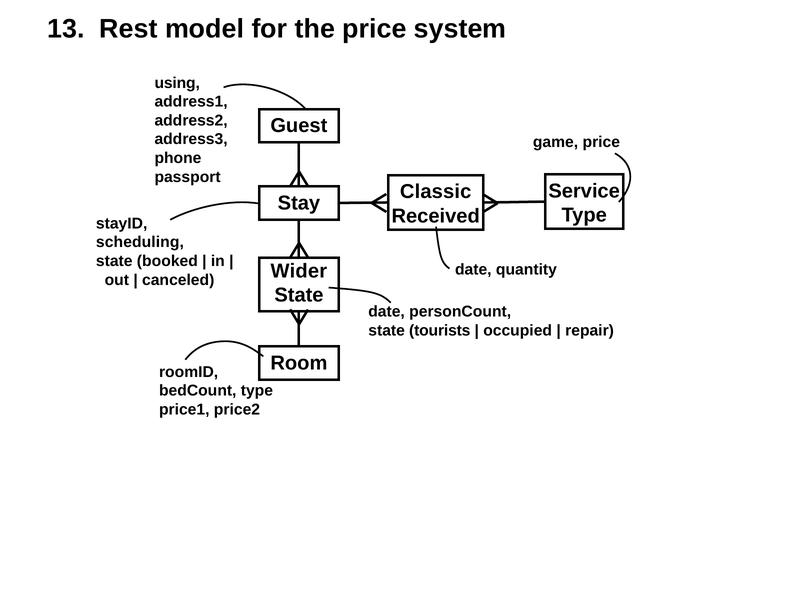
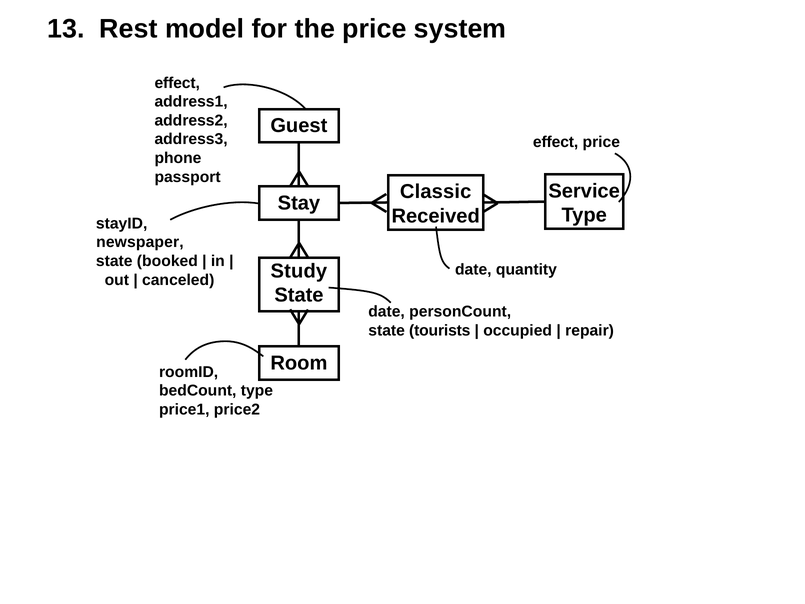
using: using -> effect (177, 83)
game: game -> effect (556, 142)
scheduling: scheduling -> newspaper (140, 242)
Wider: Wider -> Study (299, 271)
